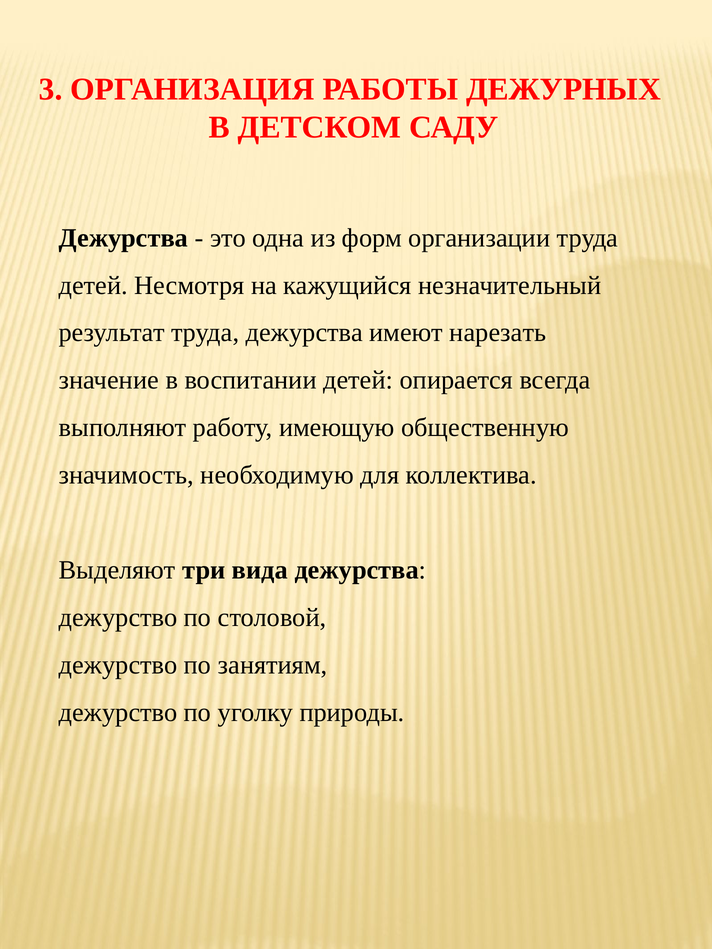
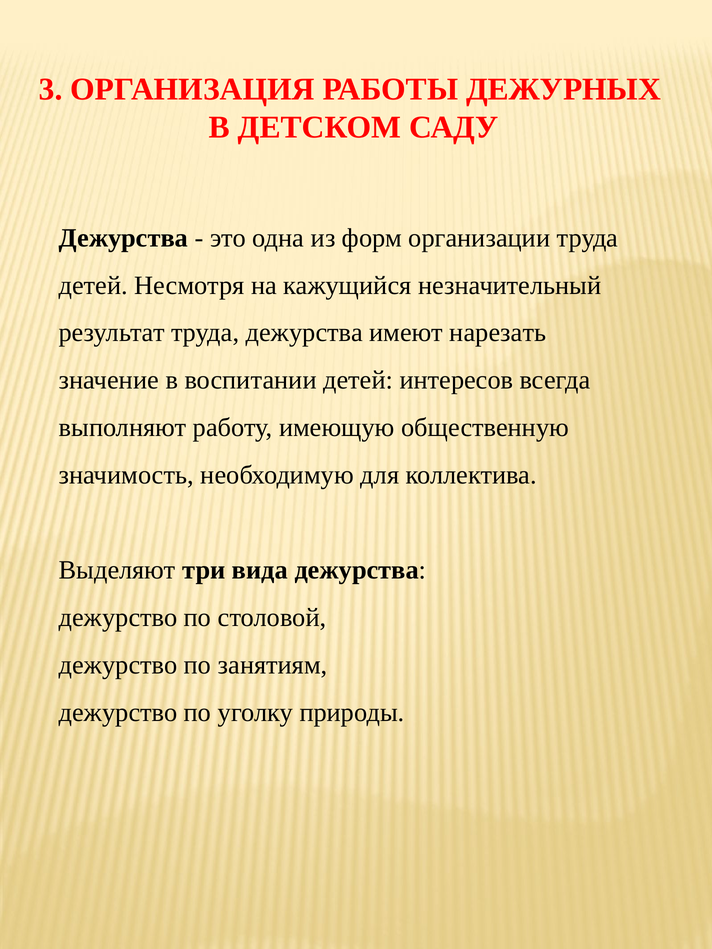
опирается: опирается -> интересов (456, 380)
